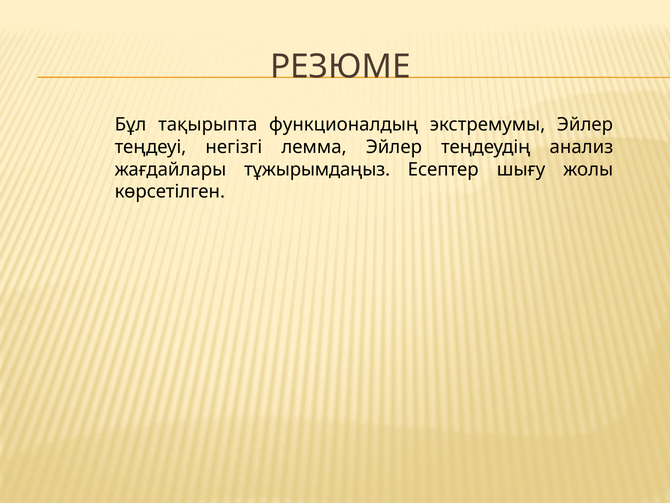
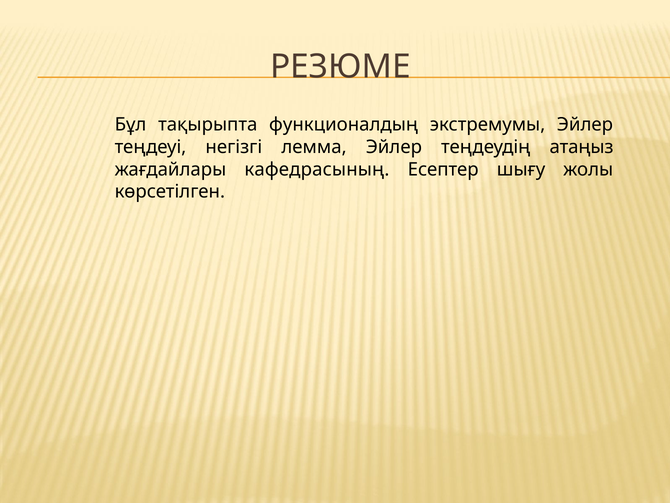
анализ: анализ -> атаңыз (582, 147)
тұжырымдаңыз: тұжырымдаңыз -> кафедрасының (317, 169)
